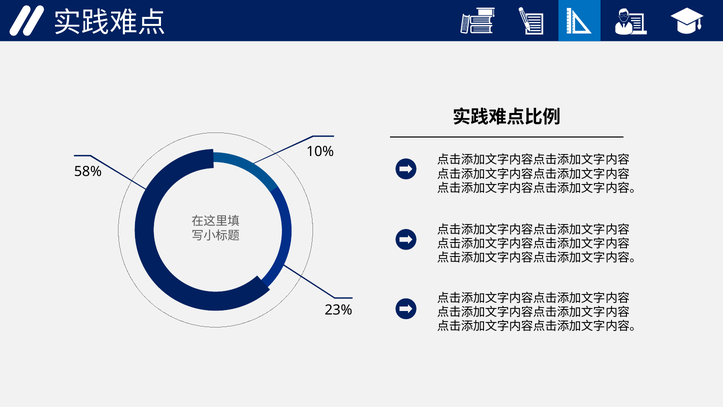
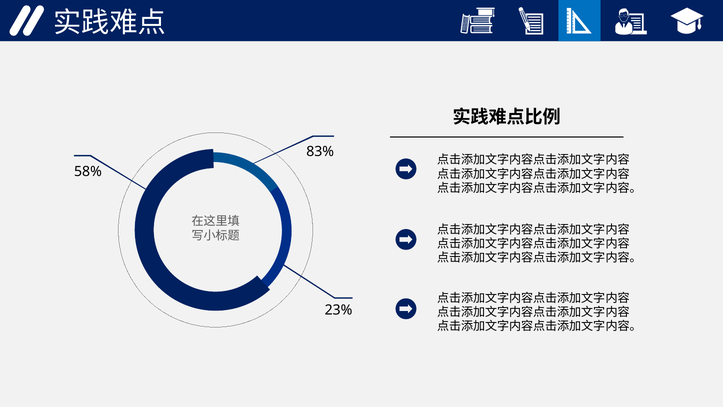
10%: 10% -> 83% (320, 151)
